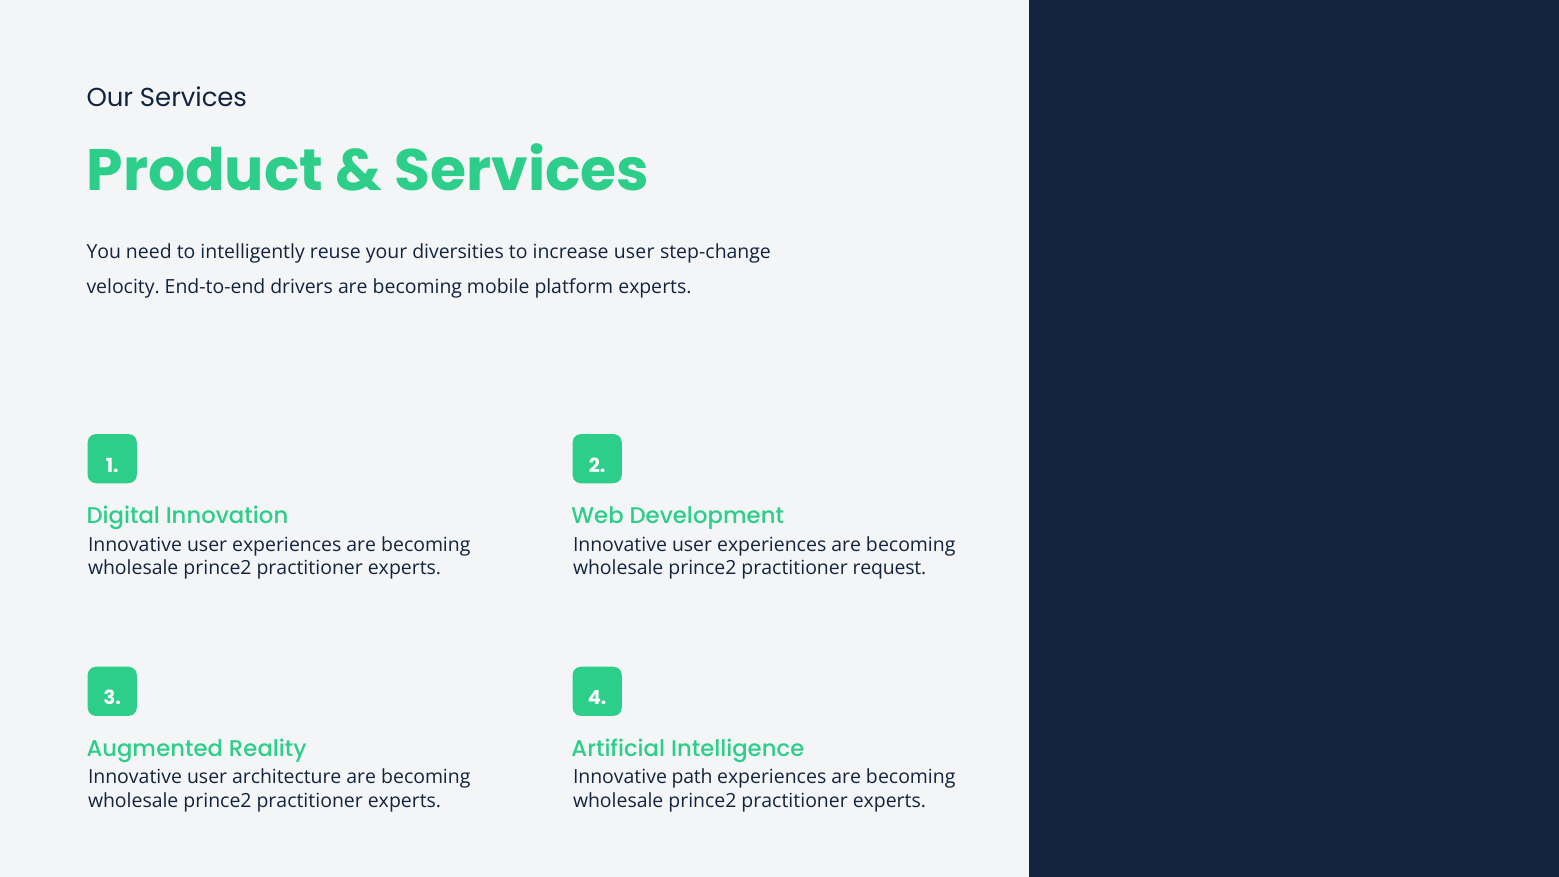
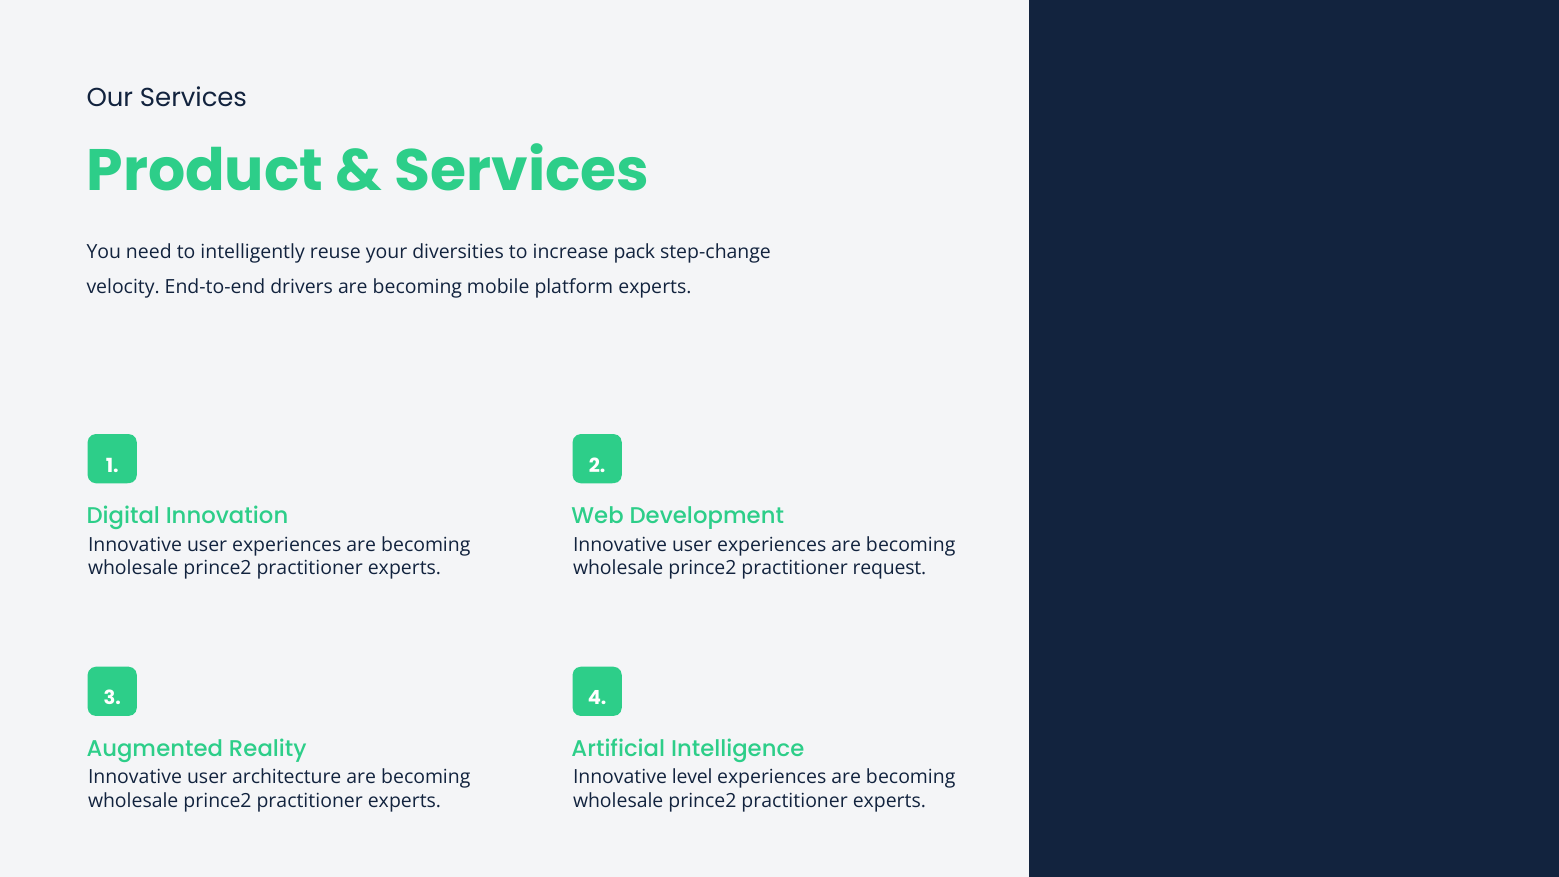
increase user: user -> pack (634, 252)
path: path -> level (692, 777)
